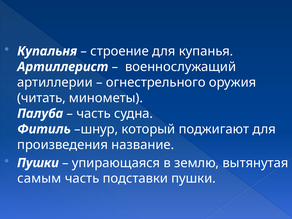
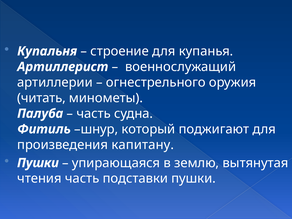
название: название -> капитану (143, 145)
самым: самым -> чтения (39, 179)
